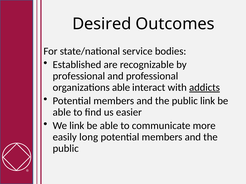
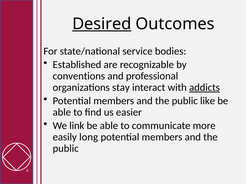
Desired underline: none -> present (102, 24)
professional: professional -> conventions (79, 76)
organizations able: able -> stay (121, 88)
public link: link -> like (208, 101)
